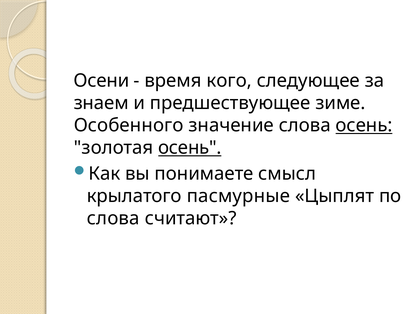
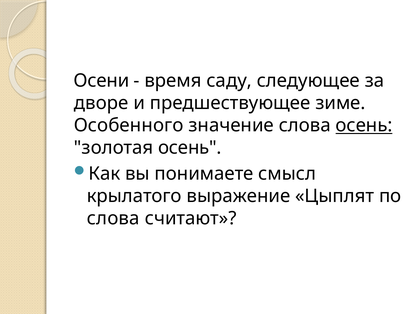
кого: кого -> саду (229, 81)
знаем: знаем -> дворе (101, 103)
осень underline: present -> none (190, 148)
пасмурные: пасмурные -> выражение (238, 196)
